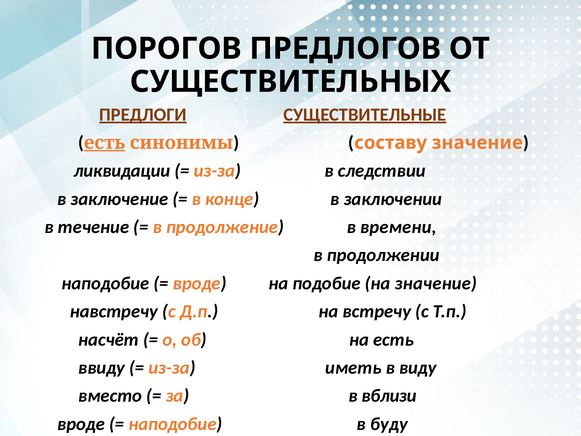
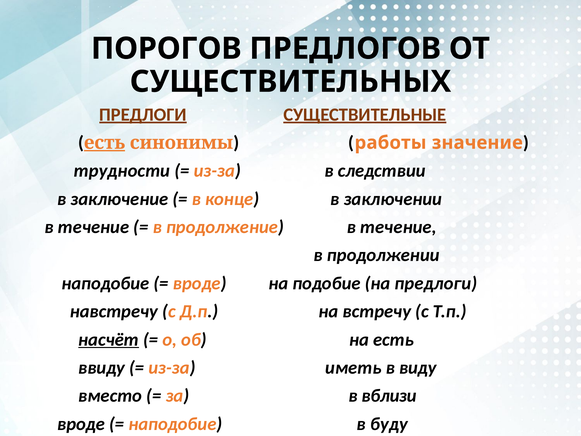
составу: составу -> работы (391, 143)
ликвидации: ликвидации -> трудности (122, 171)
продолжение в времени: времени -> течение (398, 227)
на значение: значение -> предлоги (436, 283)
насчёт underline: none -> present (109, 339)
